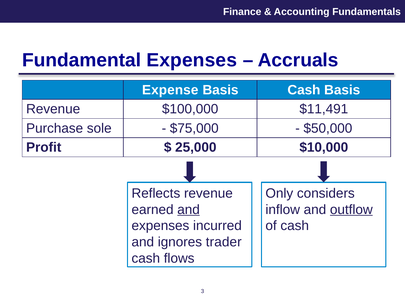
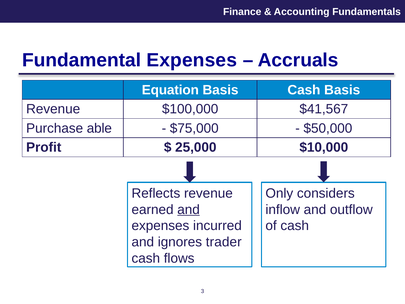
Expense: Expense -> Equation (170, 90)
$11,491: $11,491 -> $41,567 (324, 109)
sole: sole -> able (99, 128)
outflow underline: present -> none (351, 209)
